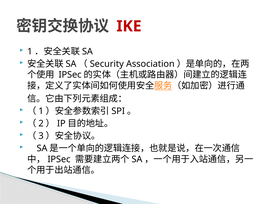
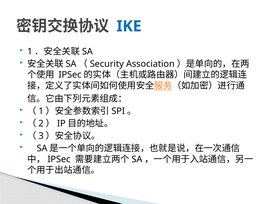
IKE colour: red -> blue (129, 26)
